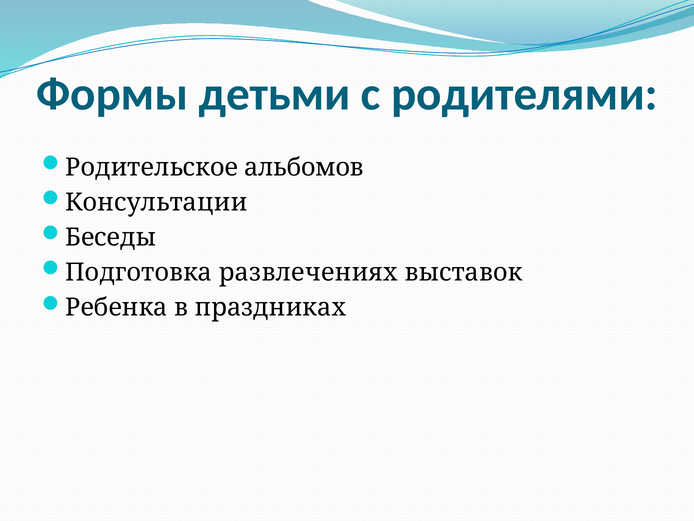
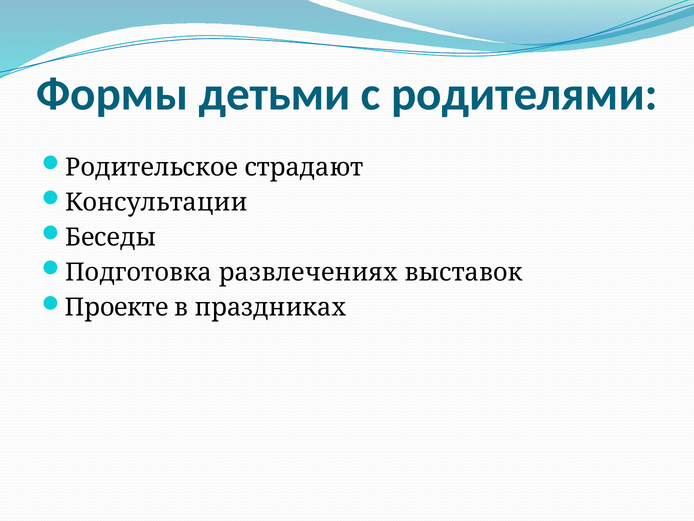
альбомов: альбомов -> страдают (304, 167)
Ребенка: Ребенка -> Проекте (117, 307)
